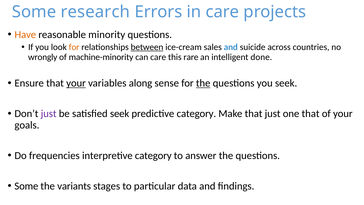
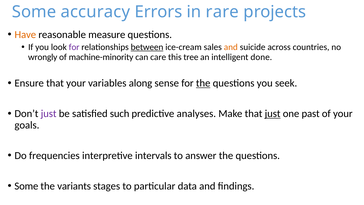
research: research -> accuracy (95, 12)
in care: care -> rare (222, 12)
minority: minority -> measure (107, 35)
for colour: orange -> purple (74, 47)
and colour: blue -> orange (231, 47)
rare: rare -> tree (191, 57)
your underline: present -> none (76, 83)
satisfied seek: seek -> such (120, 114)
predictive category: category -> analyses (196, 114)
just underline: none -> present (273, 114)
one that: that -> past (311, 114)
interpretive category: category -> intervals (153, 155)
